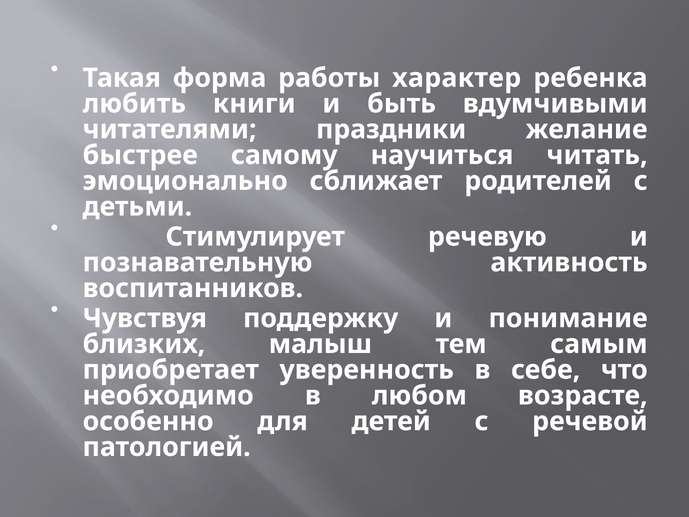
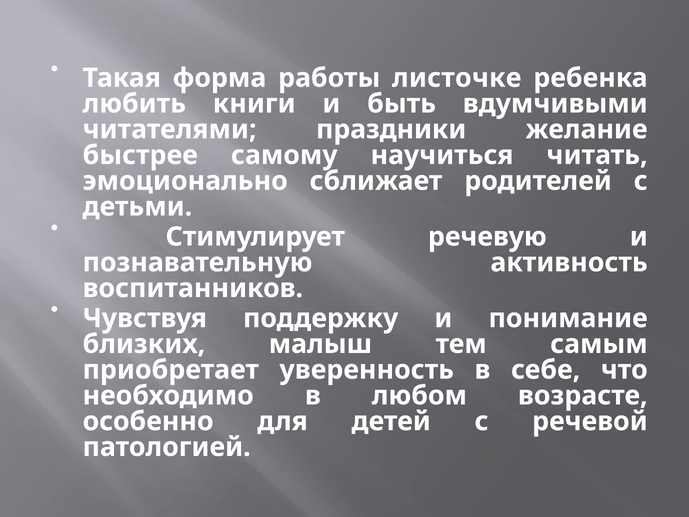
характер: характер -> листочке (457, 78)
